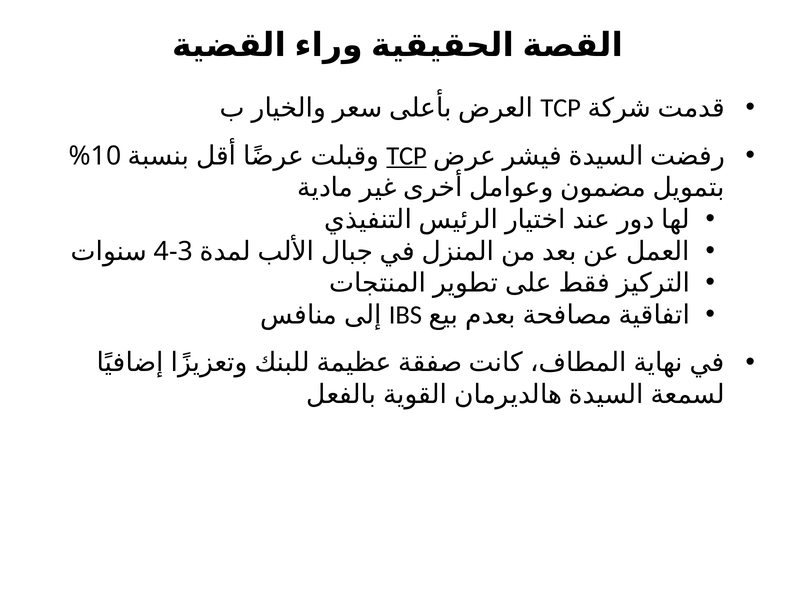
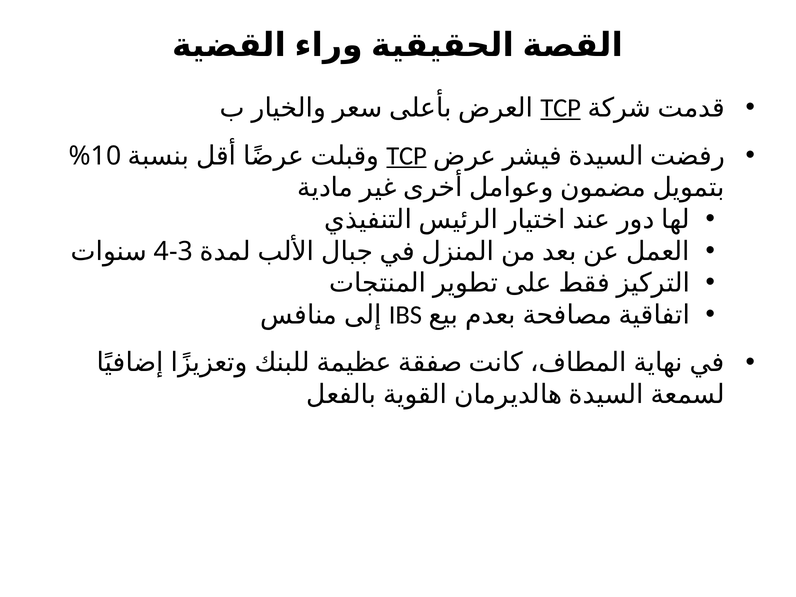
TCP underline: none -> present (561, 108)
